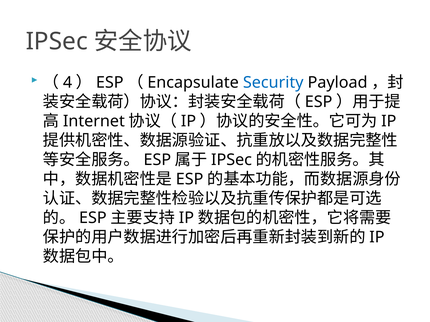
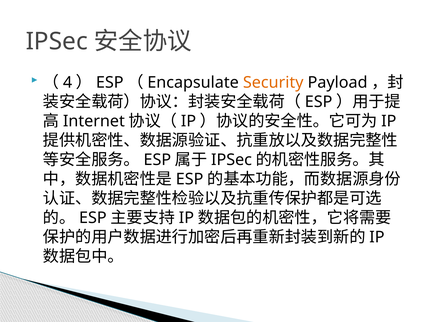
Security colour: blue -> orange (273, 83)
